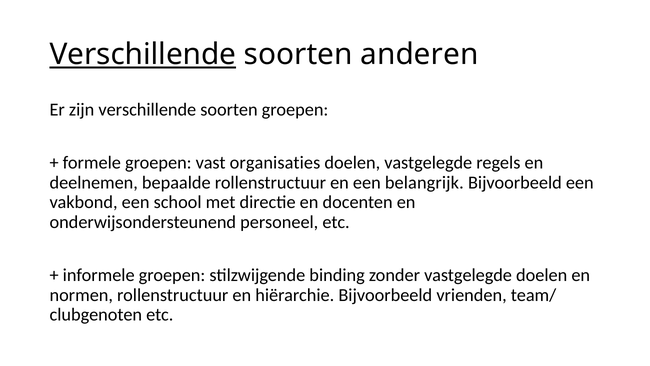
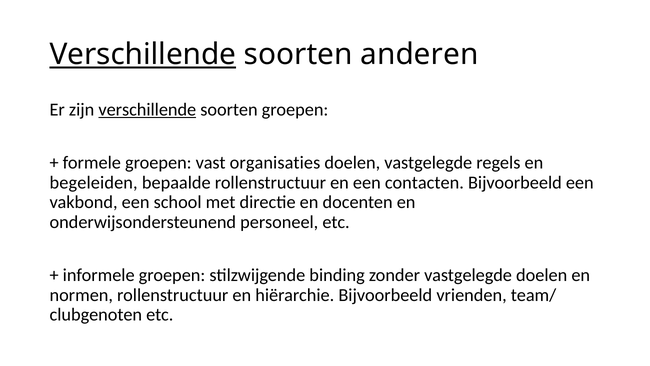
verschillende underline: none -> present (147, 110)
deelnemen: deelnemen -> begeleiden (94, 182)
belangrijk: belangrijk -> contacten (424, 182)
